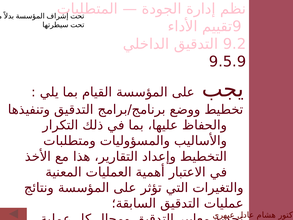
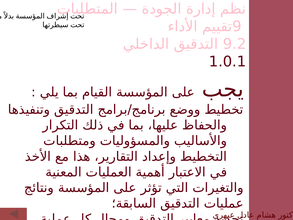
9.5.9: 9.5.9 -> 1.0.1 (228, 62)
